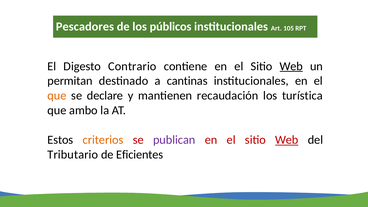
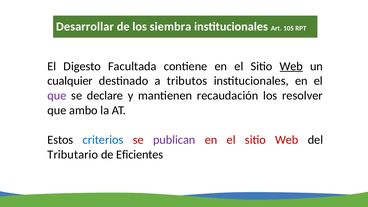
Pescadores: Pescadores -> Desarrollar (85, 27)
públicos: públicos -> siembra (170, 27)
Contrario: Contrario -> Facultada (132, 66)
permitan: permitan -> cualquier (70, 81)
cantinas: cantinas -> tributos (187, 81)
que colour: orange -> purple (57, 96)
turística: turística -> resolver (302, 96)
criterios colour: orange -> blue (103, 140)
Web underline: present -> none (287, 140)
